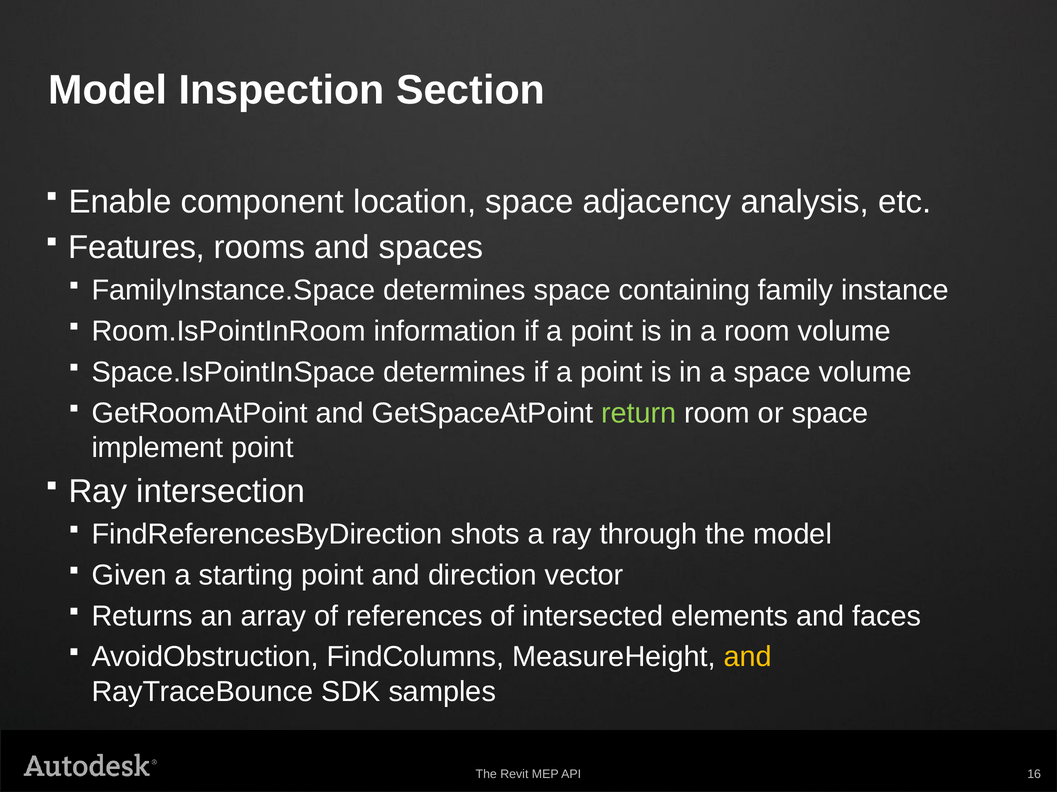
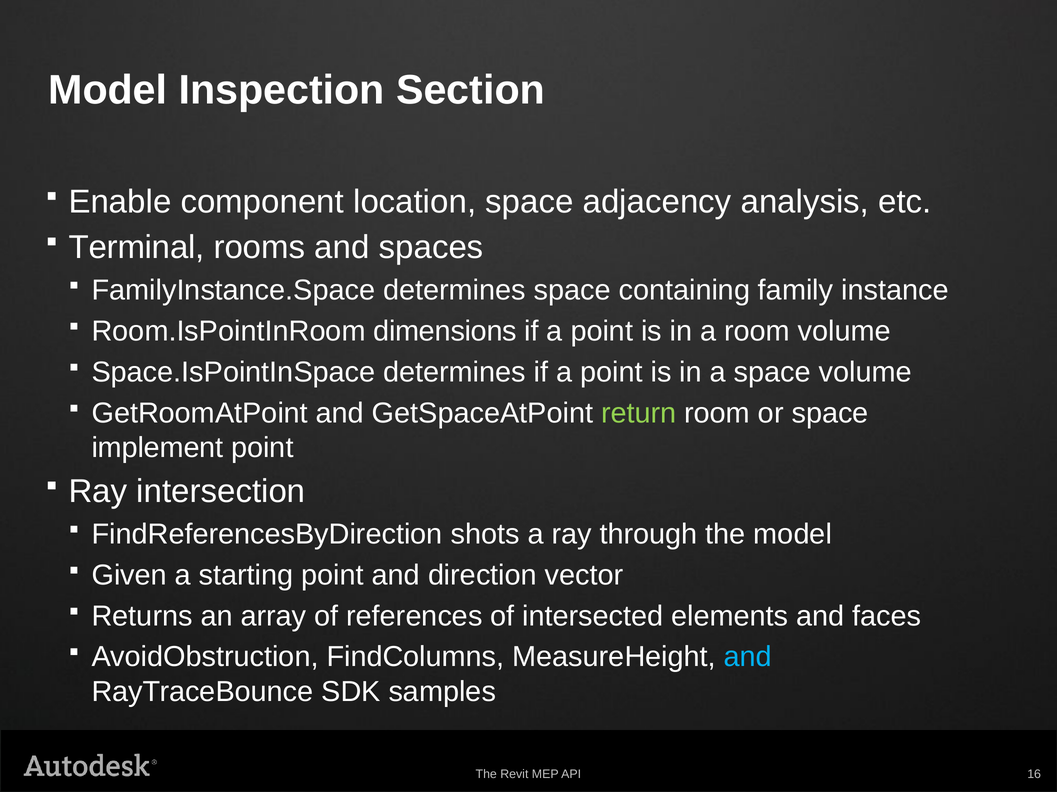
Features: Features -> Terminal (137, 248)
information: information -> dimensions (445, 332)
and colour: yellow -> light blue (748, 657)
